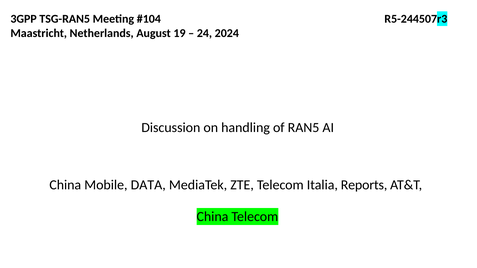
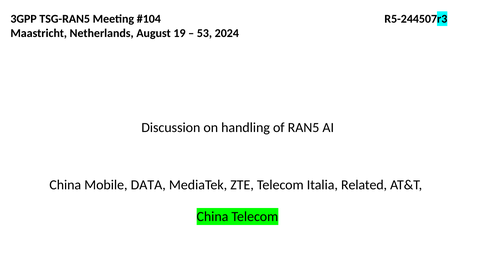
24: 24 -> 53 (204, 33)
Reports: Reports -> Related (364, 185)
